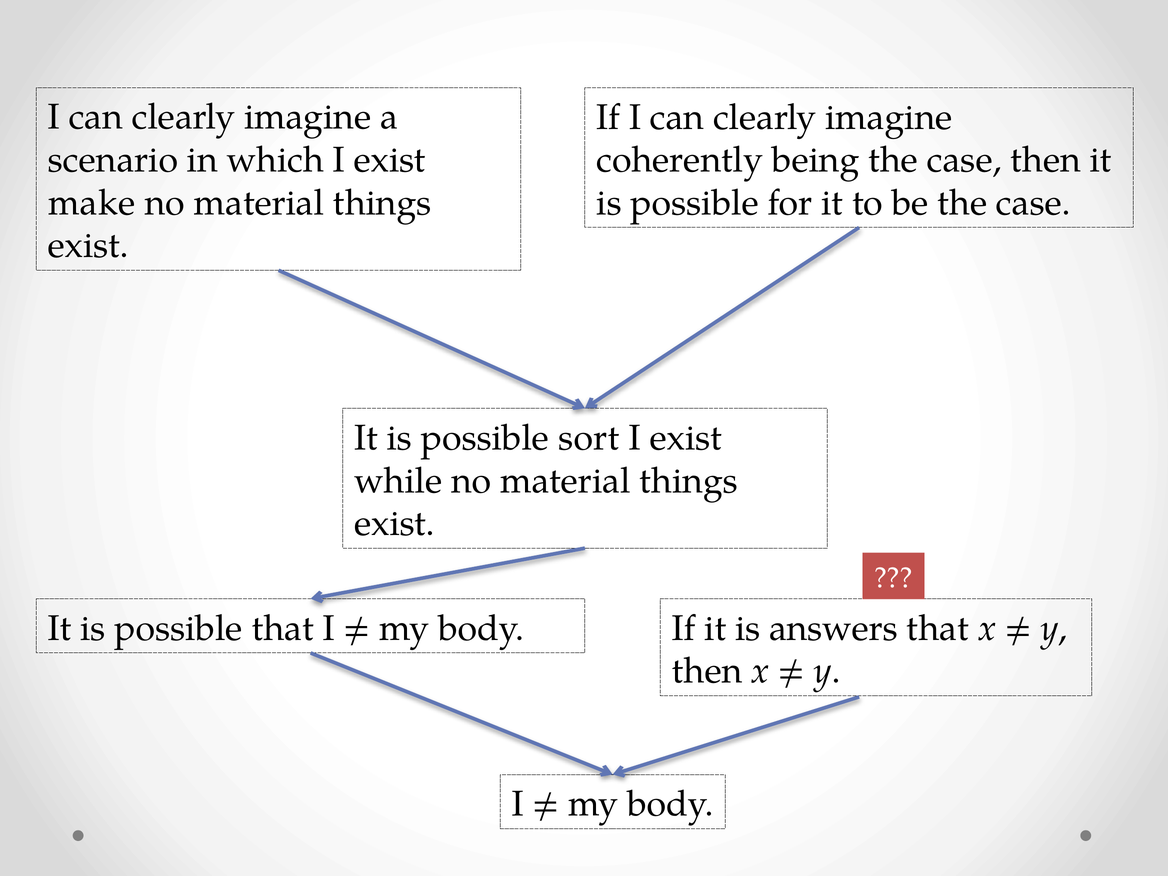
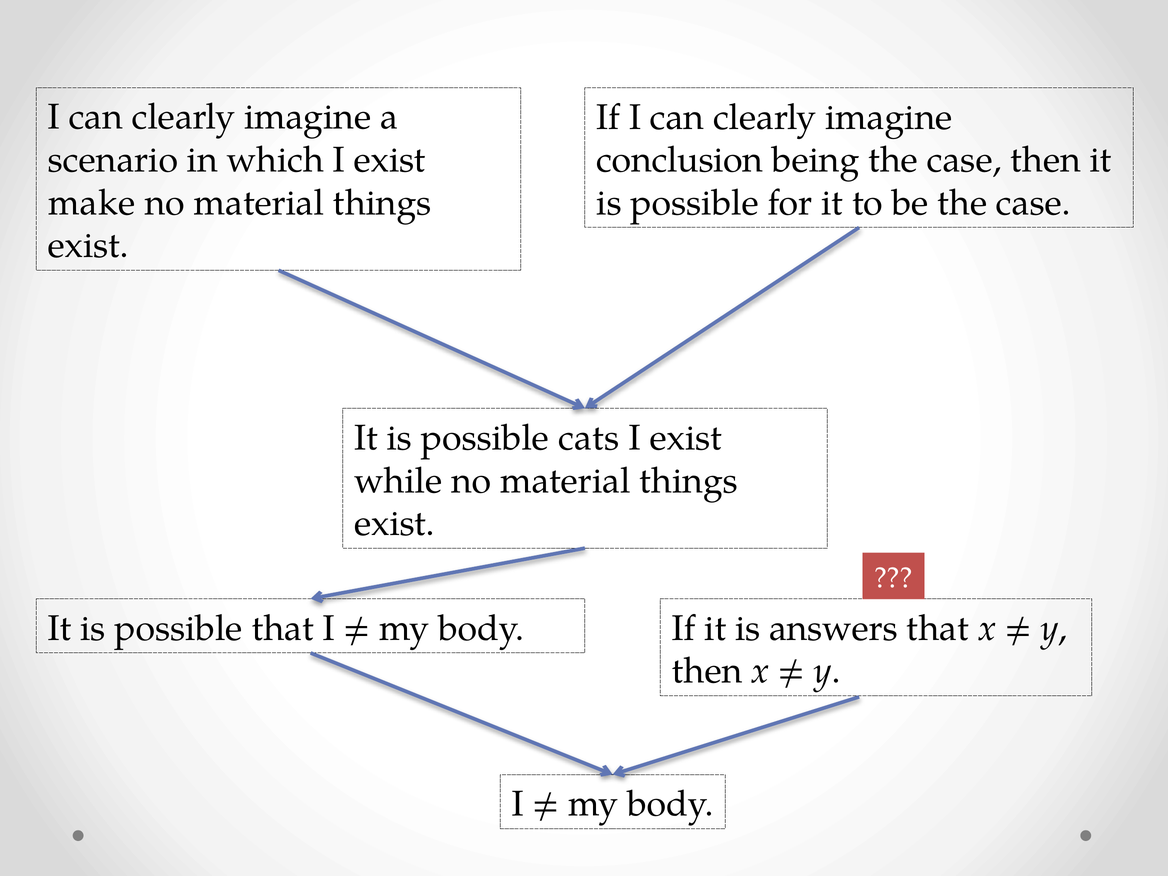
coherently: coherently -> conclusion (680, 160)
sort: sort -> cats (589, 438)
